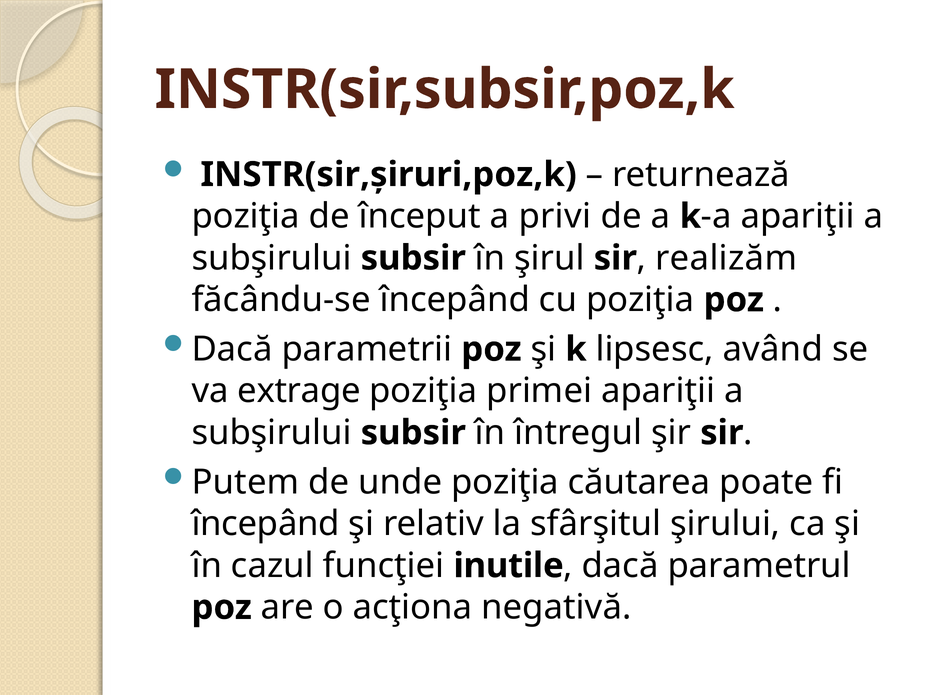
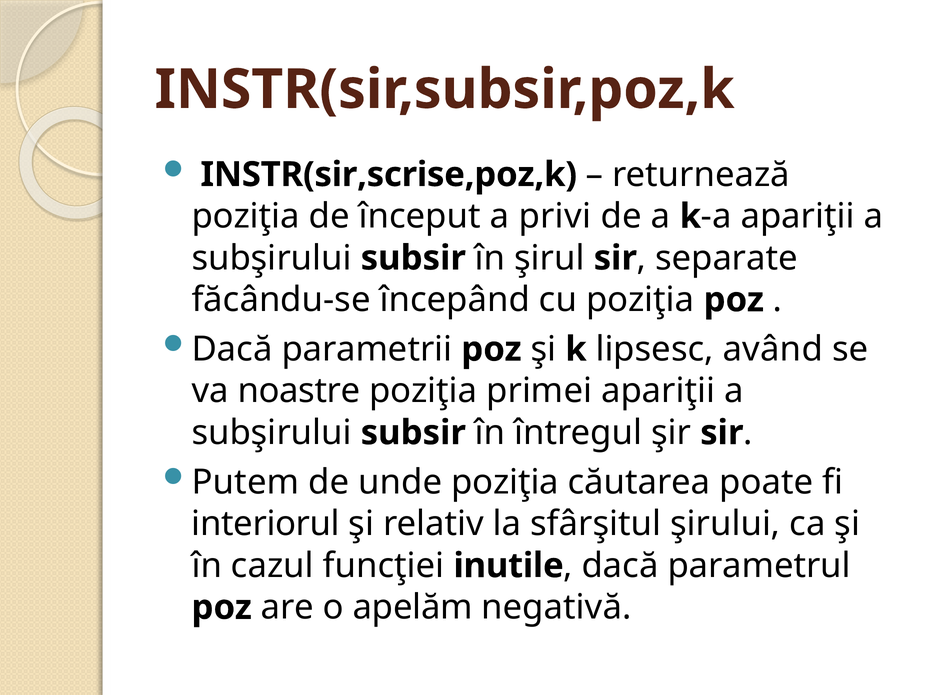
INSTR(sir,şiruri,poz,k: INSTR(sir,şiruri,poz,k -> INSTR(sir,scrise,poz,k (389, 174)
realizăm: realizăm -> separate (726, 258)
extrage: extrage -> noastre (299, 391)
începând: începând -> interiorul (266, 524)
acţiona: acţiona -> apelăm (413, 607)
